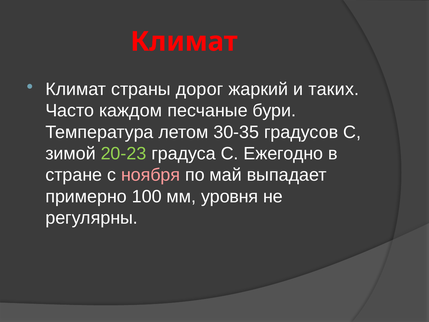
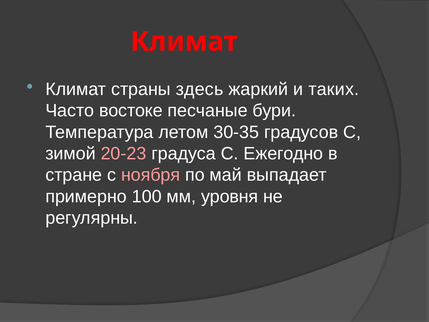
дорог: дорог -> здесь (200, 89)
каждом: каждом -> востоке (131, 111)
20-23 colour: light green -> pink (124, 154)
